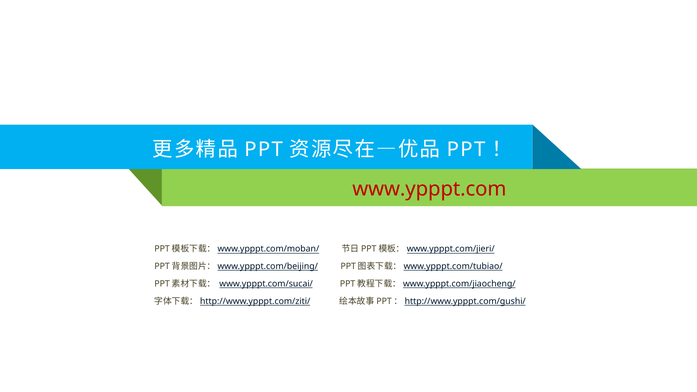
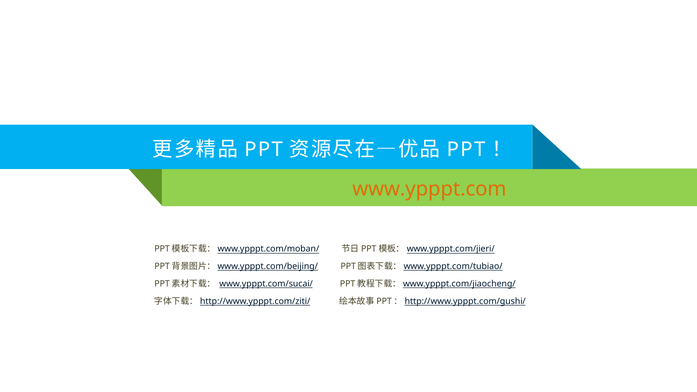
www.ypppt.com colour: red -> orange (429, 189)
